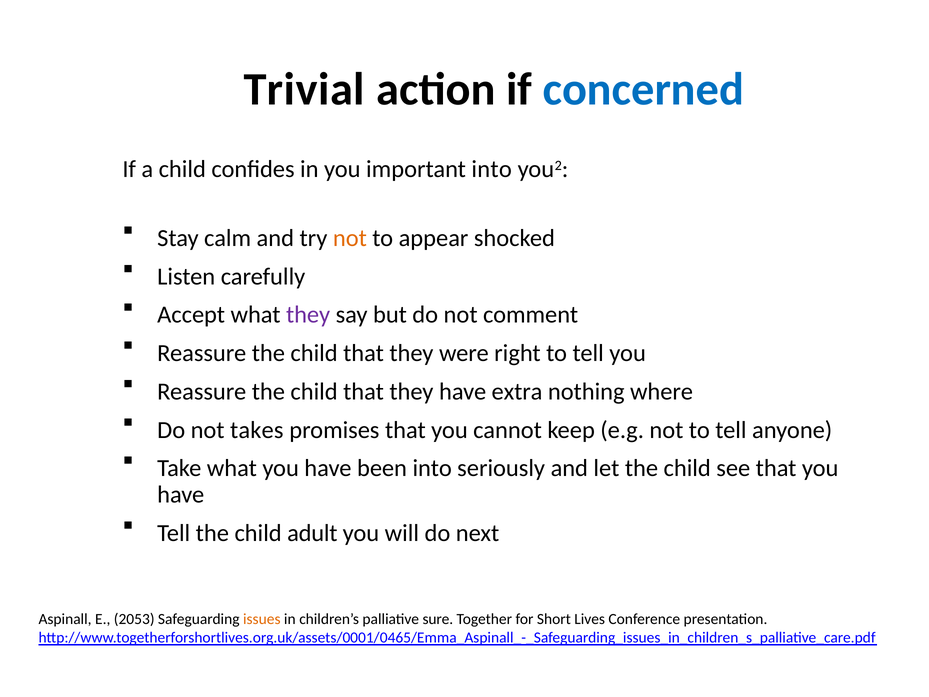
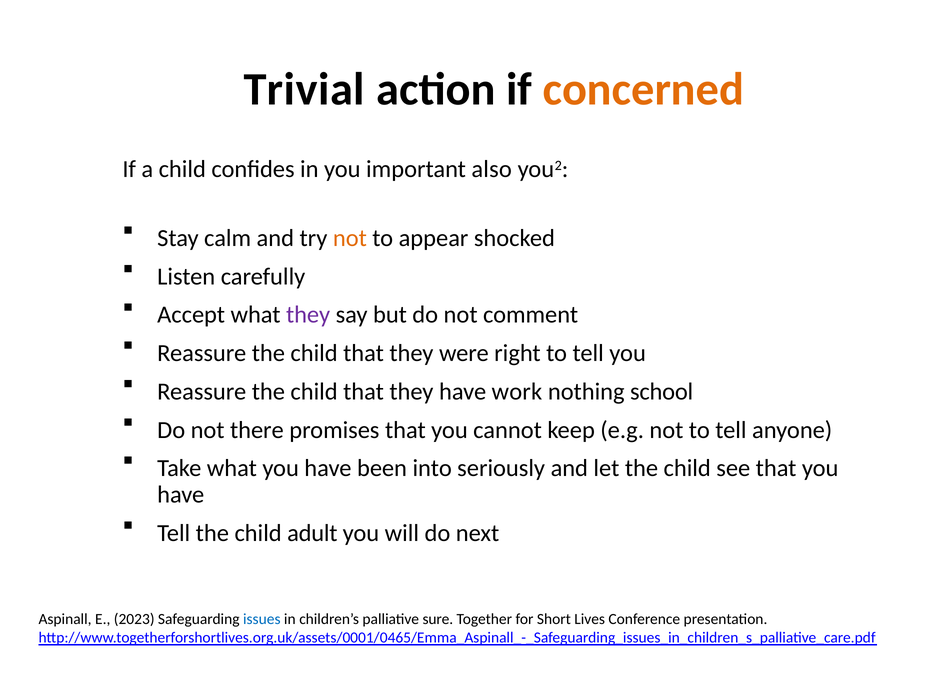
concerned colour: blue -> orange (643, 89)
important into: into -> also (492, 169)
extra: extra -> work (517, 391)
where: where -> school (662, 391)
takes: takes -> there (257, 430)
2053: 2053 -> 2023 (134, 619)
issues colour: orange -> blue (262, 619)
